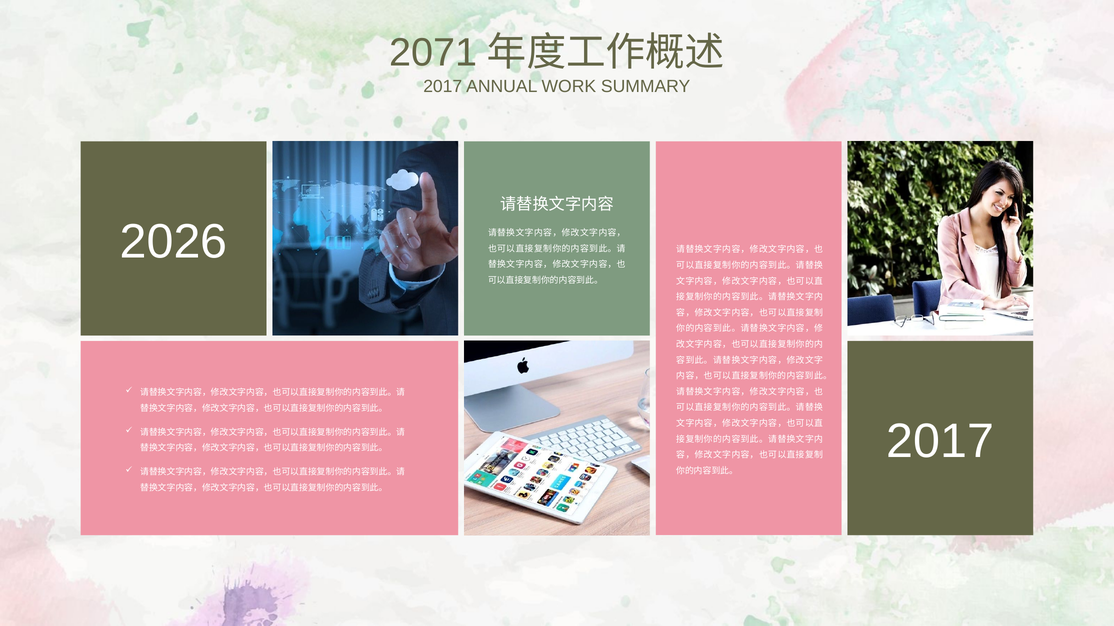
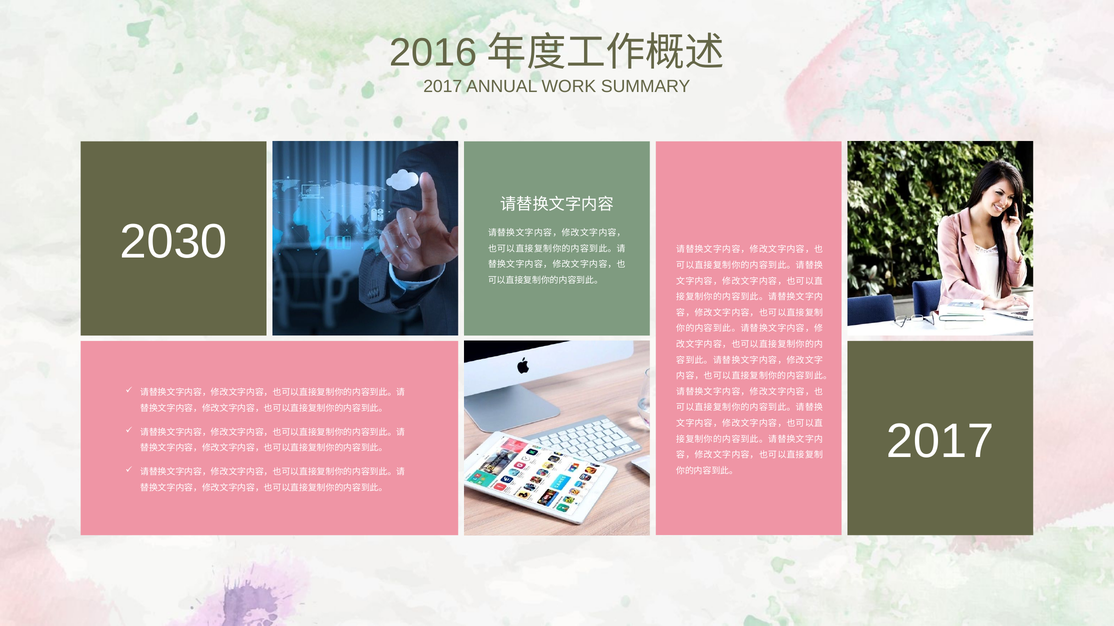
2071: 2071 -> 2016 (433, 53)
2026: 2026 -> 2030 (174, 242)
